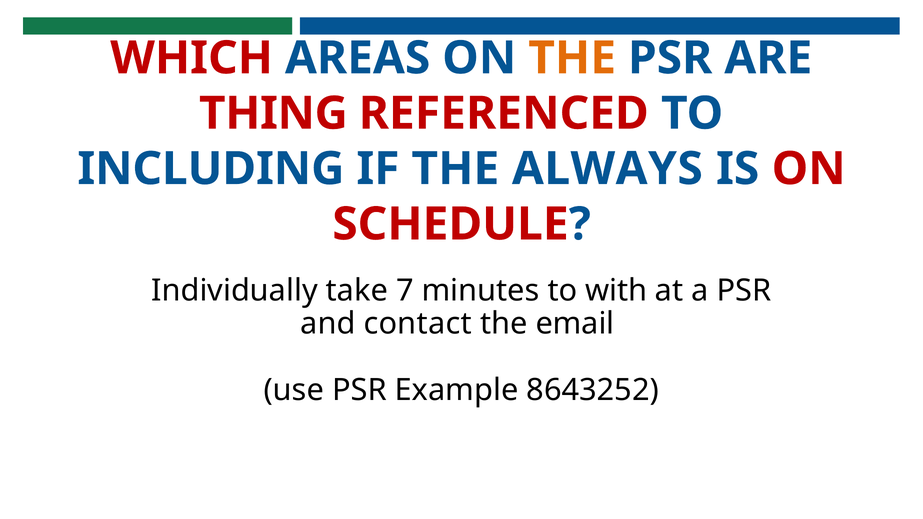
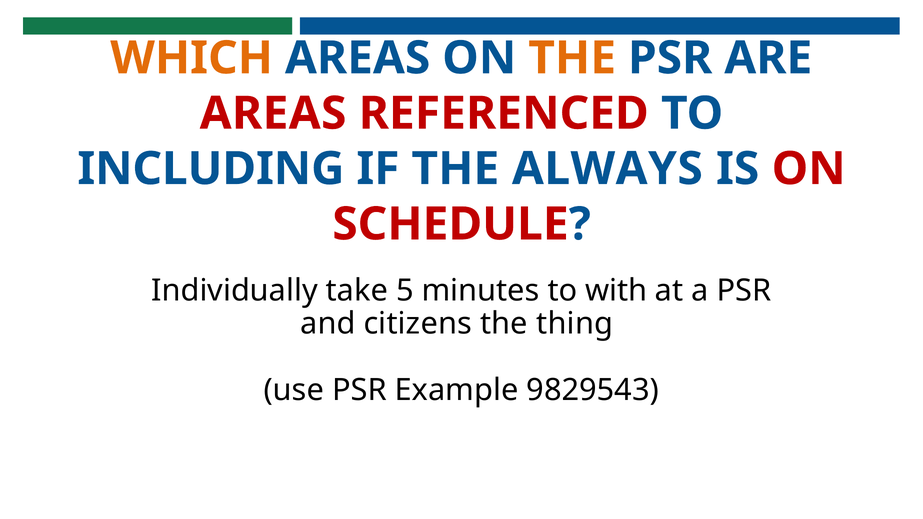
WHICH colour: red -> orange (192, 58)
THING: THING -> AREAS (273, 114)
7: 7 -> 5 (405, 291)
contact: contact -> citizens (418, 324)
email: email -> thing (575, 324)
8643252: 8643252 -> 9829543 (593, 390)
